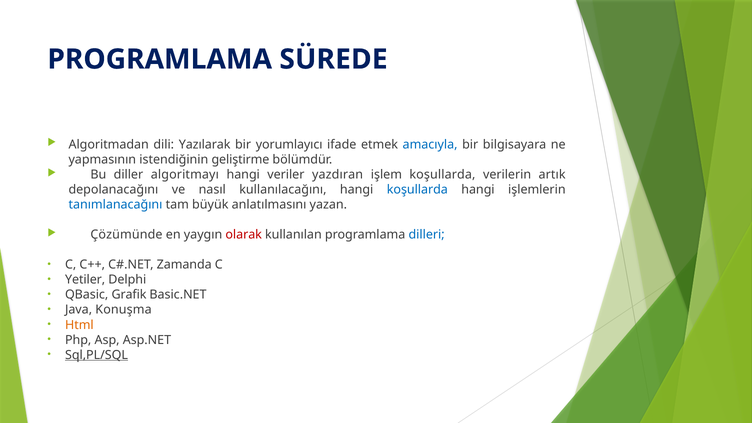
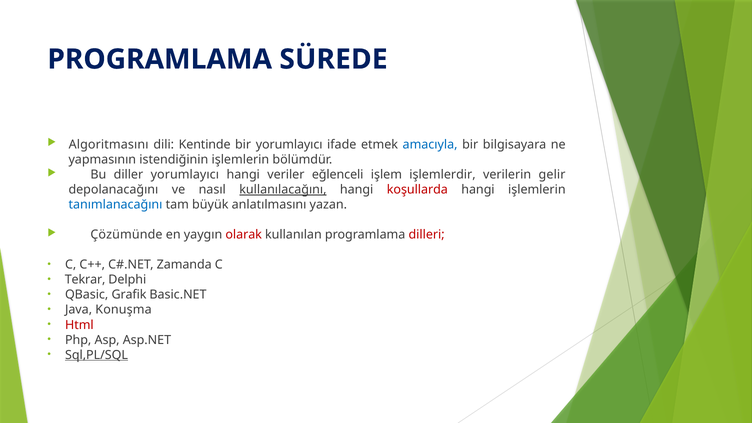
Algoritmadan: Algoritmadan -> Algoritmasını (109, 144)
Yazılarak: Yazılarak -> Kentinde (205, 144)
istendiğinin geliştirme: geliştirme -> işlemlerin (240, 160)
diller algoritmayı: algoritmayı -> yorumlayıcı (185, 175)
yazdıran: yazdıran -> eğlenceli (338, 175)
işlem koşullarda: koşullarda -> işlemlerdir (442, 175)
artık: artık -> gelir (552, 175)
kullanılacağını underline: none -> present (283, 190)
koşullarda colour: blue -> red (417, 190)
dilleri colour: blue -> red (427, 235)
Yetiler: Yetiler -> Tekrar (85, 280)
Html colour: orange -> red (79, 325)
